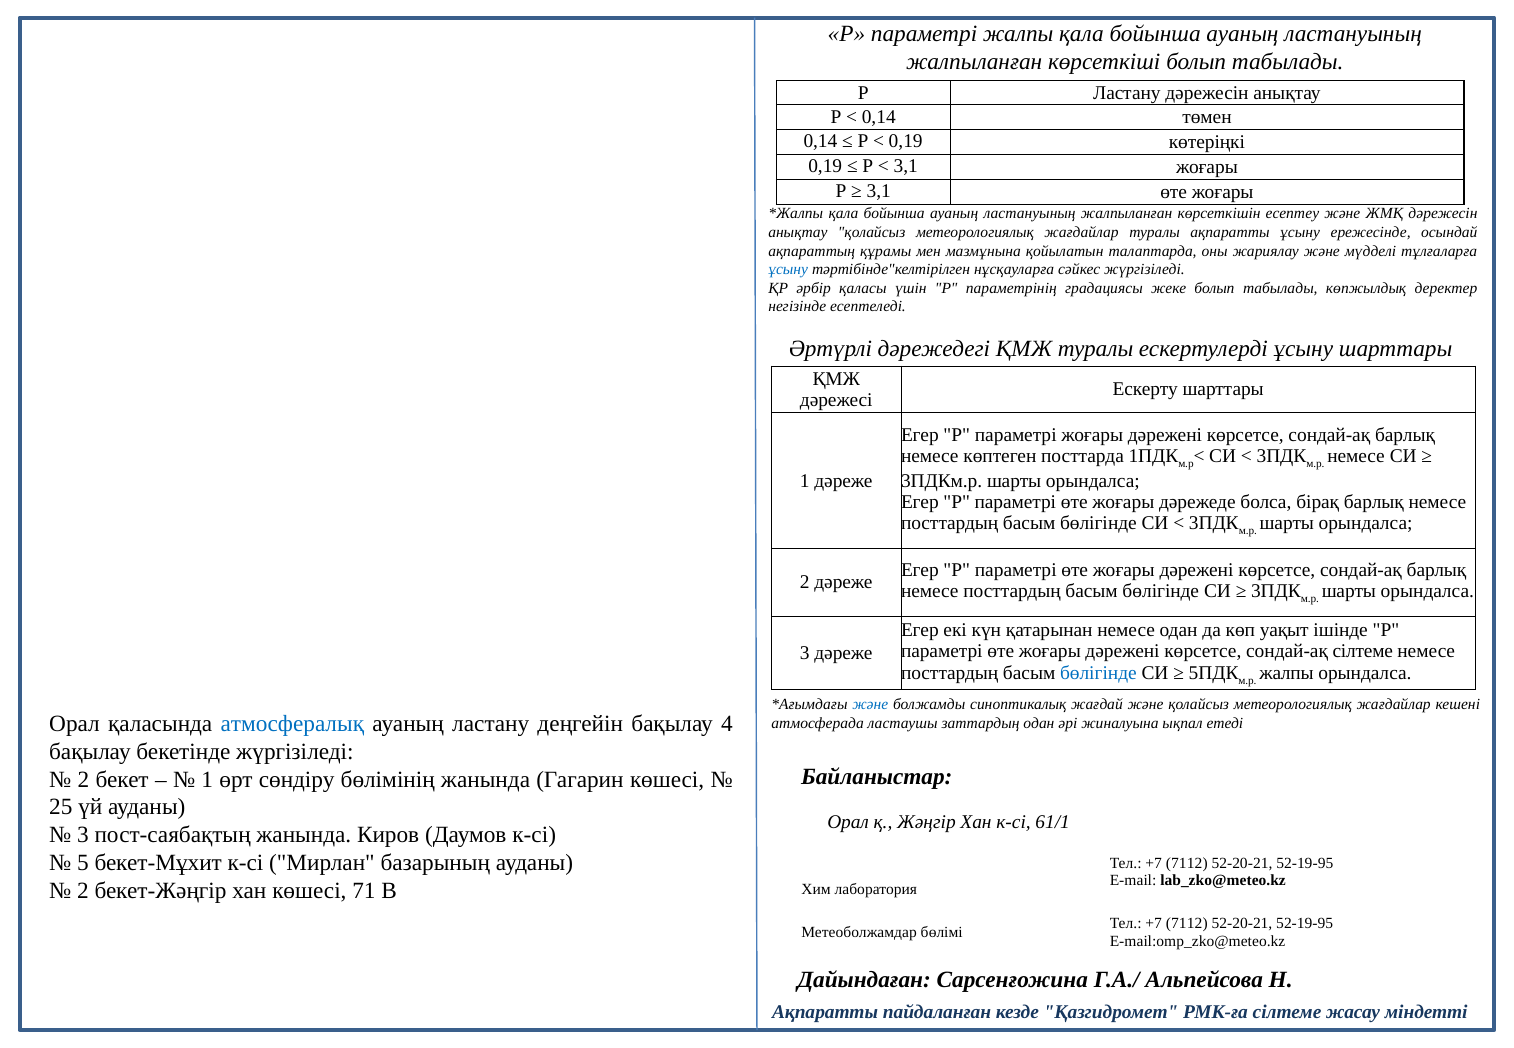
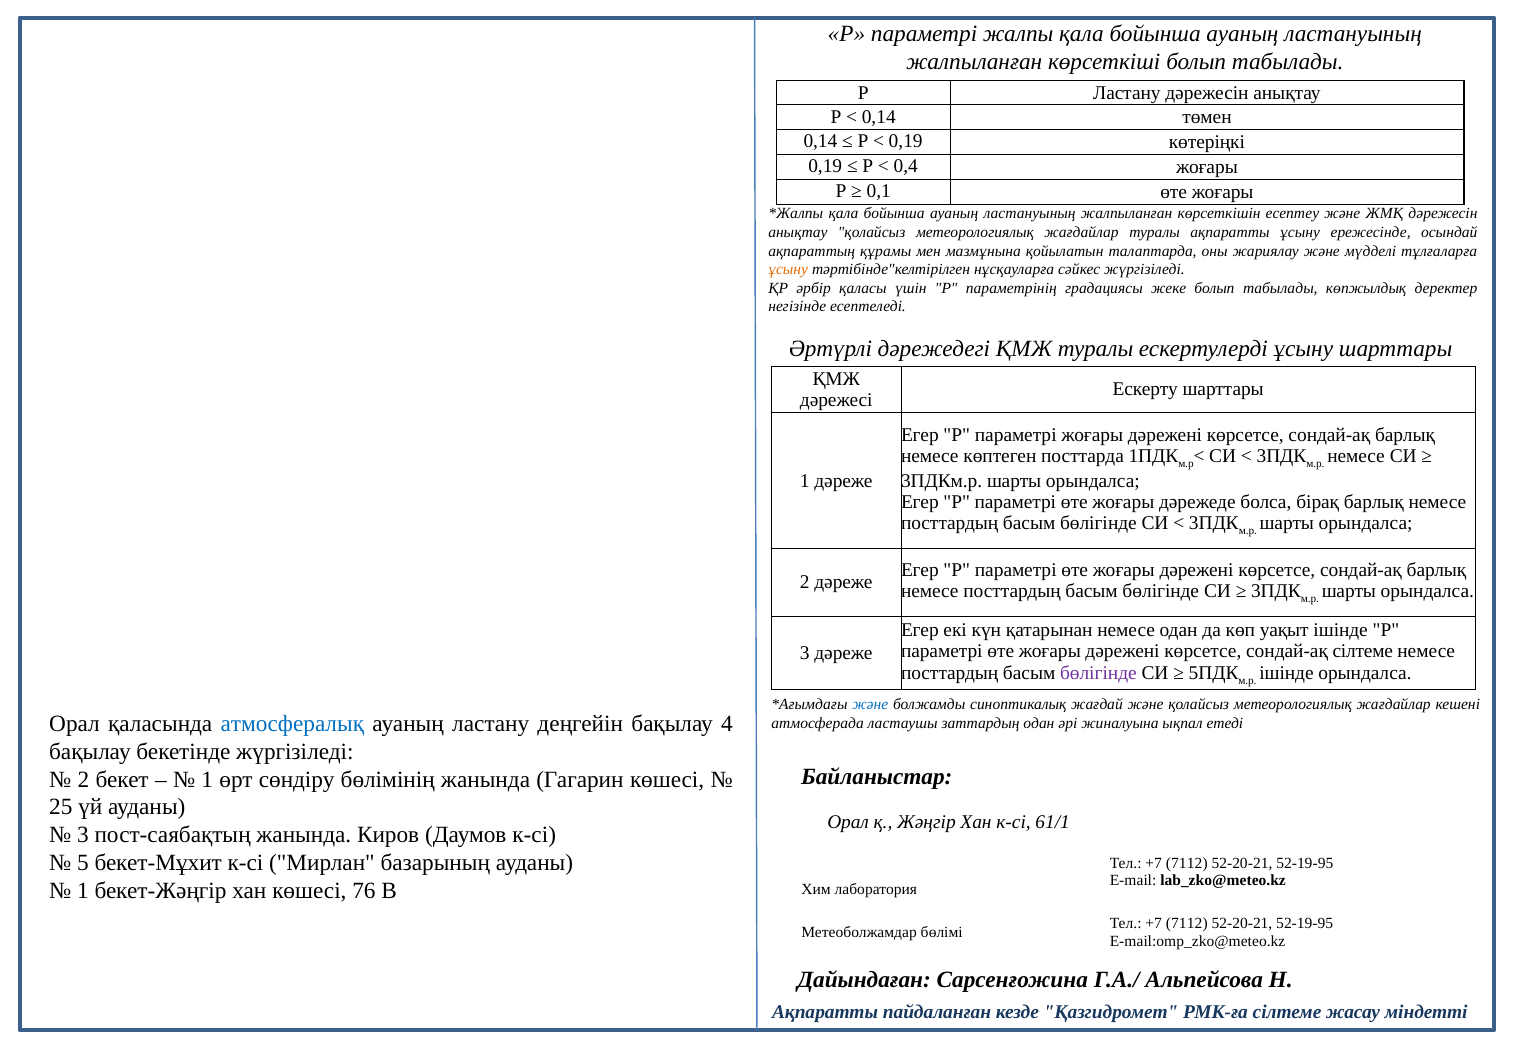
3,1: 3,1 -> 0,4 (906, 167)
3,1: 3,1 -> 0,1 (879, 192)
ұсыну colour: blue -> orange (788, 270)
бөлігінде colour: blue -> purple (1098, 673)
жалпы: жалпы -> ішінде (1286, 673)
2: 2 -> 1 (83, 891)
71: 71 -> 76 (364, 891)
